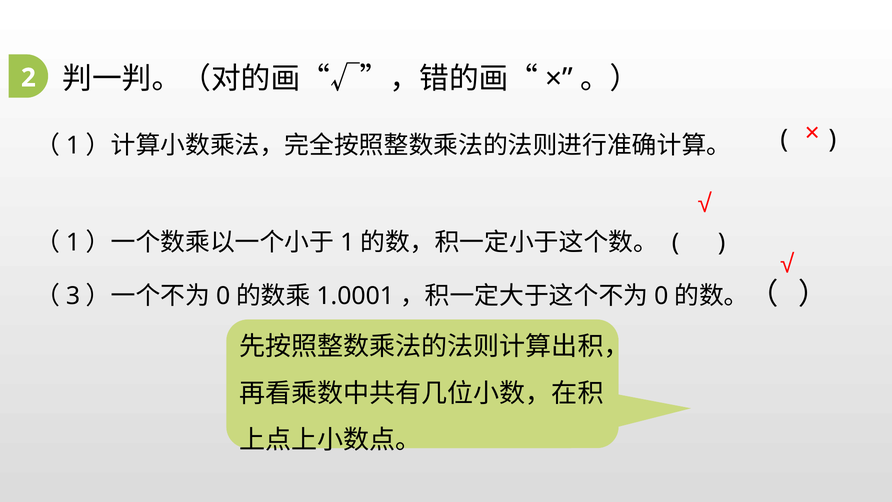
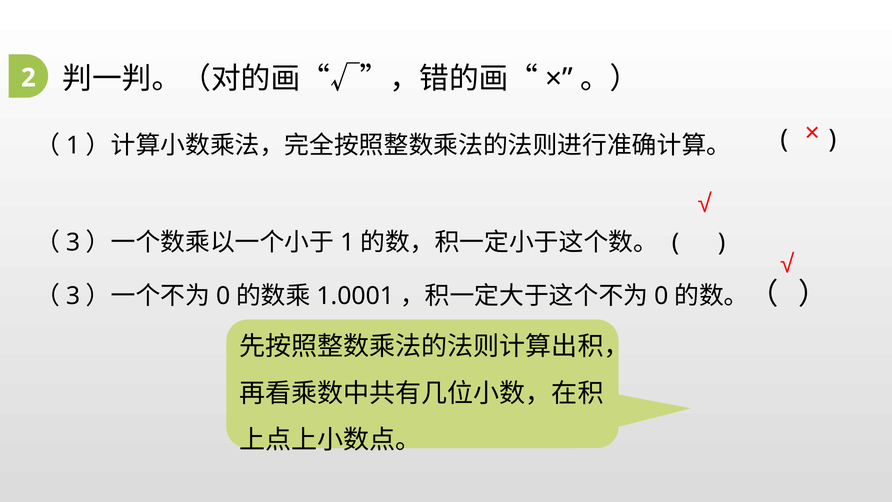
1: 1 -> 3 (73, 243)
